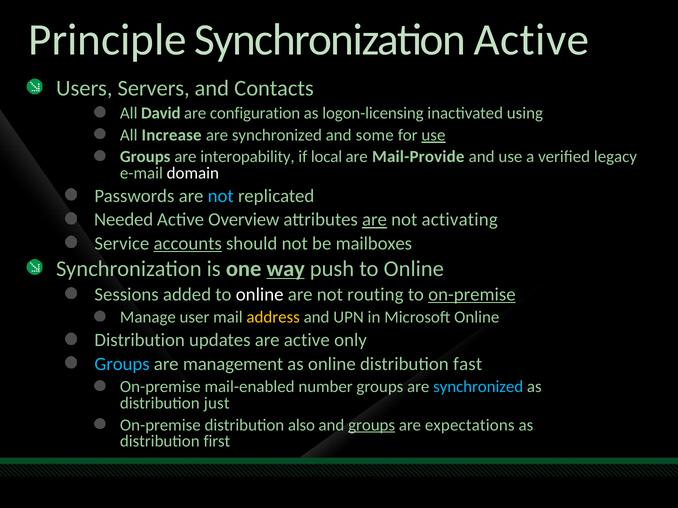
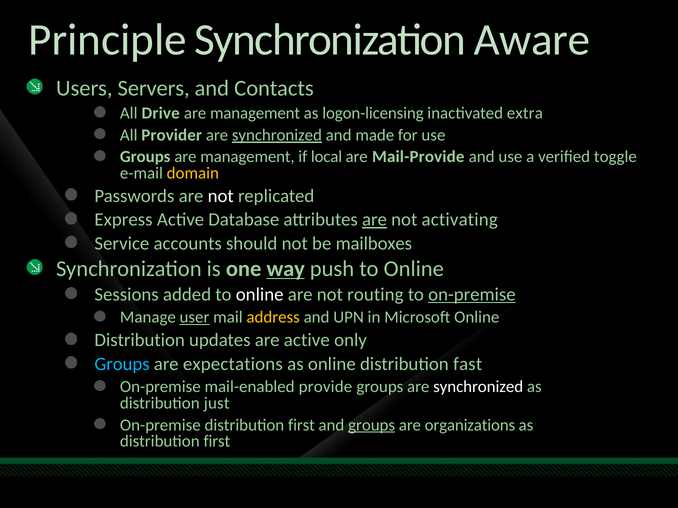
Synchronization Active: Active -> Aware (532, 40)
David: David -> Drive (161, 113)
configuration: configuration -> management (255, 113)
using: using -> extra (525, 113)
Increase: Increase -> Provider (172, 135)
synchronized underline: none -> present (277, 135)
some: some -> made (375, 135)
use underline: present -> none (433, 135)
Groups are interopability: interopability -> management (247, 157)
legacy: legacy -> toggle (615, 157)
domain colour: white -> yellow (193, 173)
not colour: light blue -> white (221, 196)
Needed: Needed -> Express (124, 220)
Overview: Overview -> Database (244, 220)
accounts underline: present -> none (188, 244)
user underline: none -> present (195, 318)
management: management -> expectations (233, 364)
number: number -> provide (325, 387)
synchronized colour: light blue -> white (478, 387)
On-premise distribution also: also -> first (301, 425)
expectations: expectations -> organizations (470, 425)
